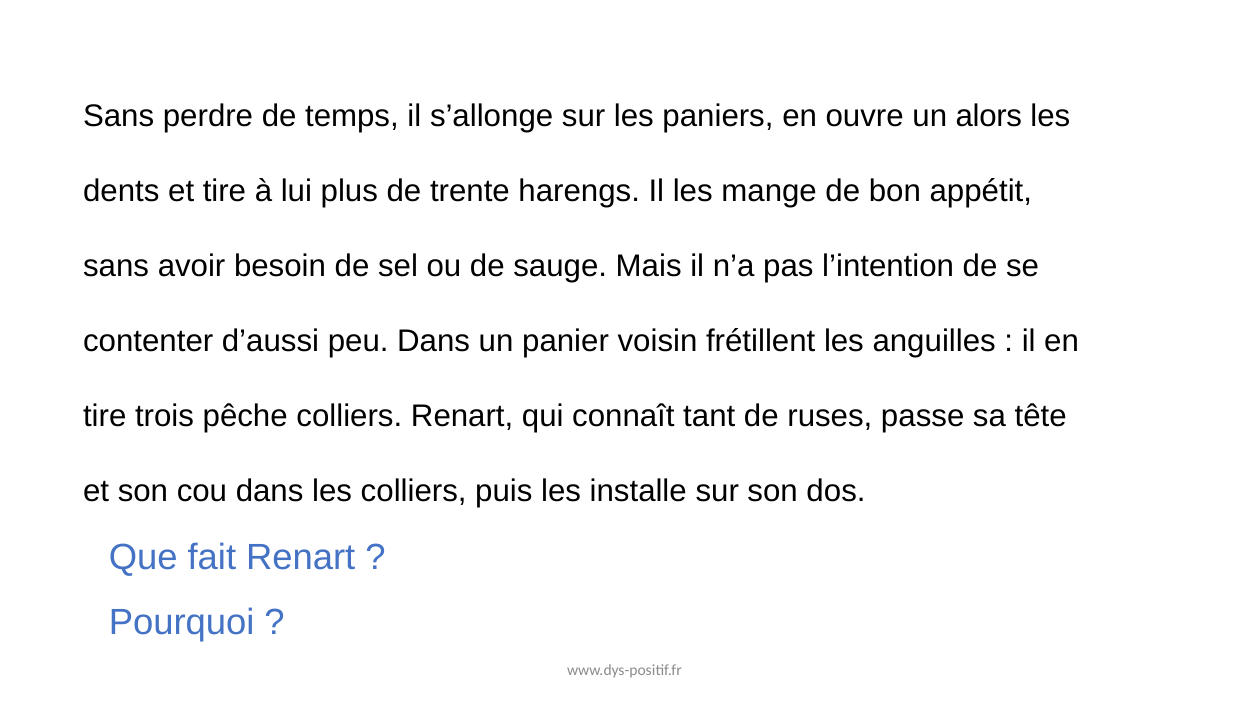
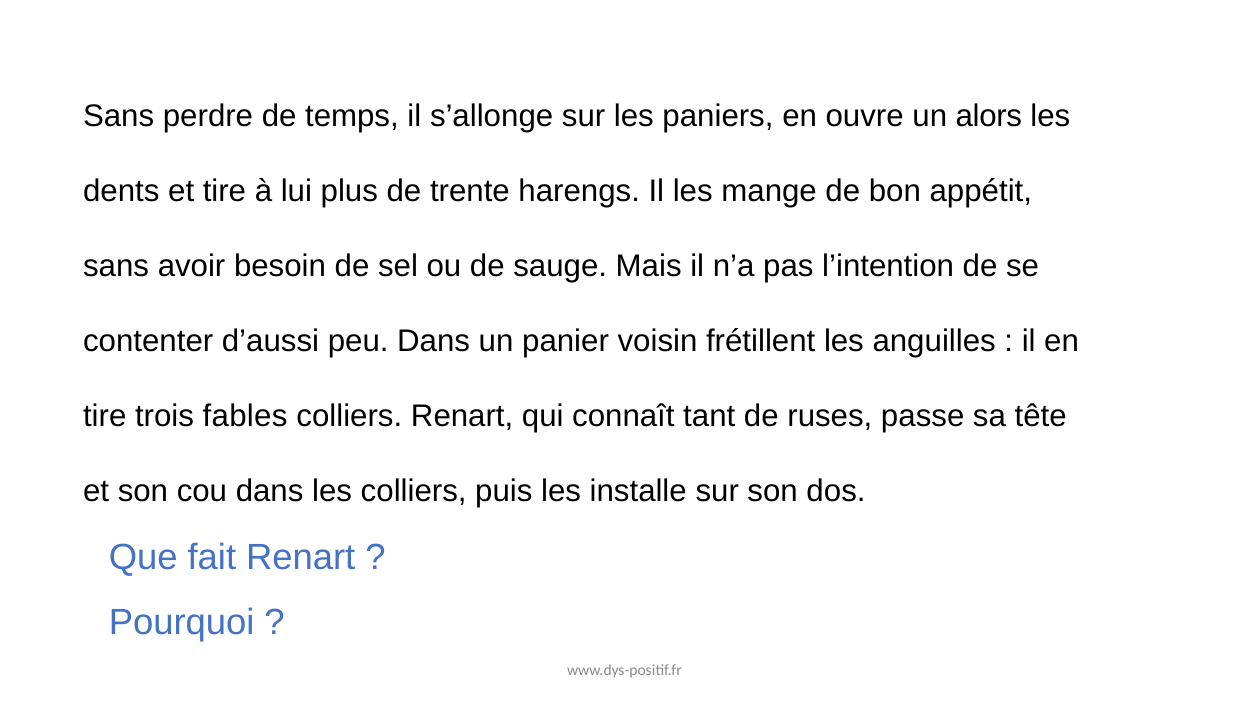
pêche: pêche -> fables (245, 416)
